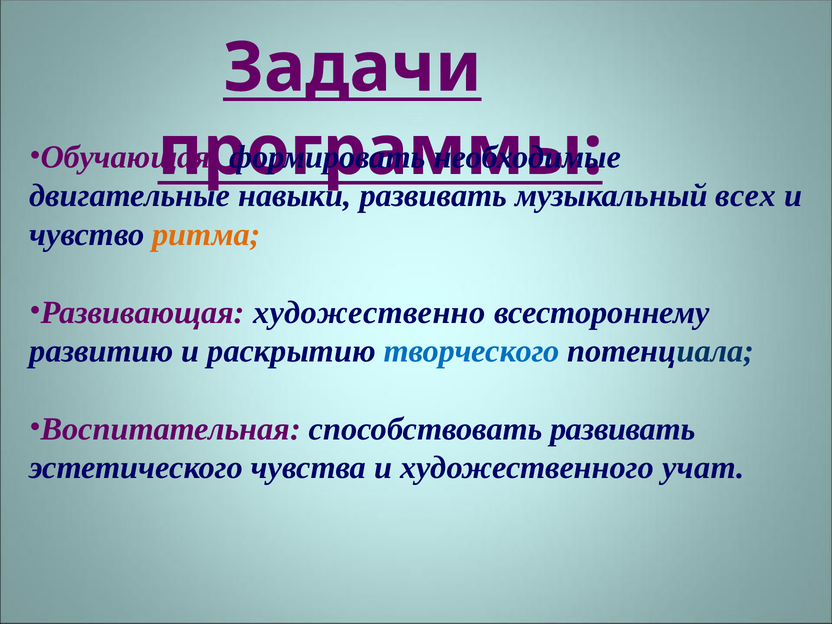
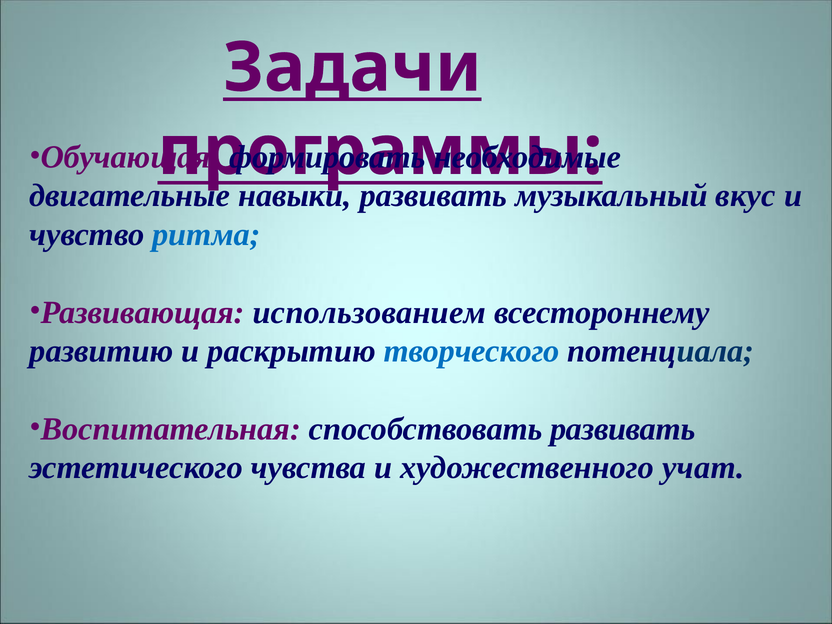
всех: всех -> вкус (746, 196)
ритма colour: orange -> blue (206, 235)
художественно: художественно -> использованием (369, 312)
